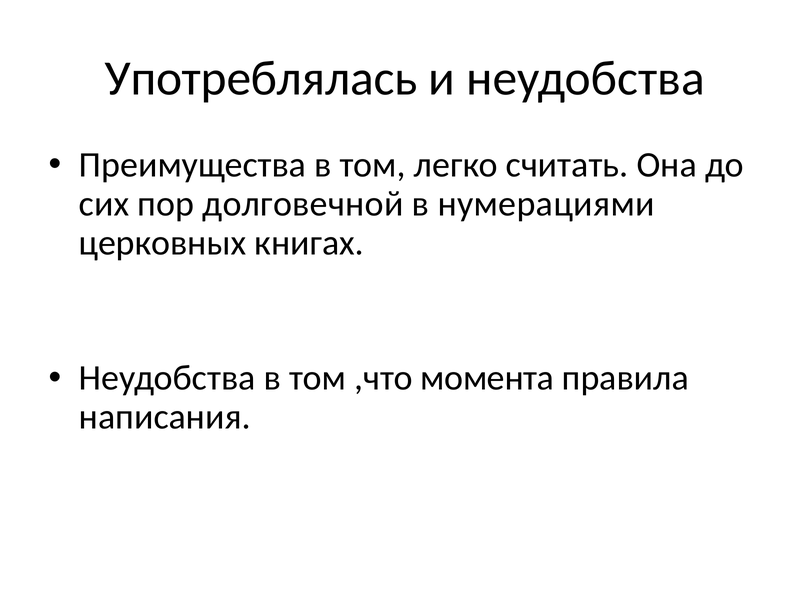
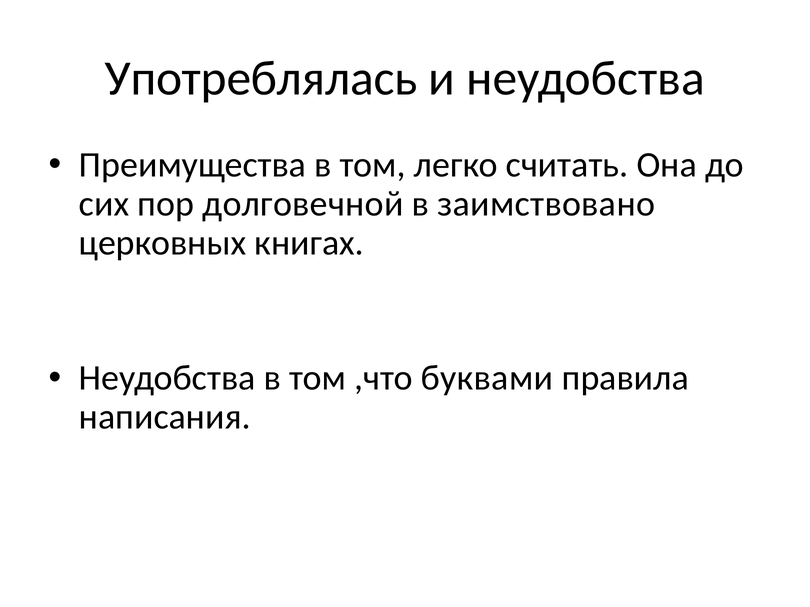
нумерациями: нумерациями -> заимствовано (546, 204)
момента: момента -> буквами (487, 378)
